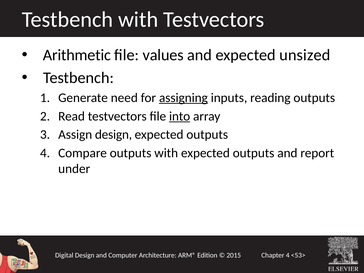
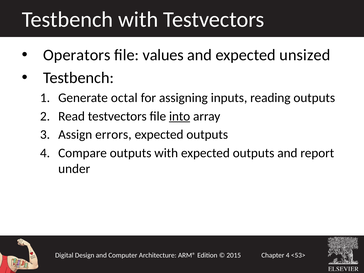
Arithmetic: Arithmetic -> Operators (77, 55)
need: need -> octal (124, 98)
assigning underline: present -> none (183, 98)
Assign design: design -> errors (113, 135)
